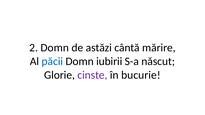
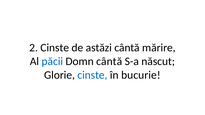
2 Domn: Domn -> Cinste (55, 48)
Domn iubirii: iubirii -> cântă (109, 62)
cinste colour: purple -> blue (92, 75)
